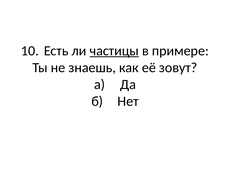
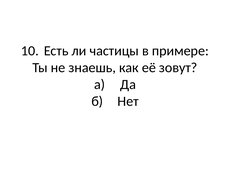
частицы underline: present -> none (114, 51)
